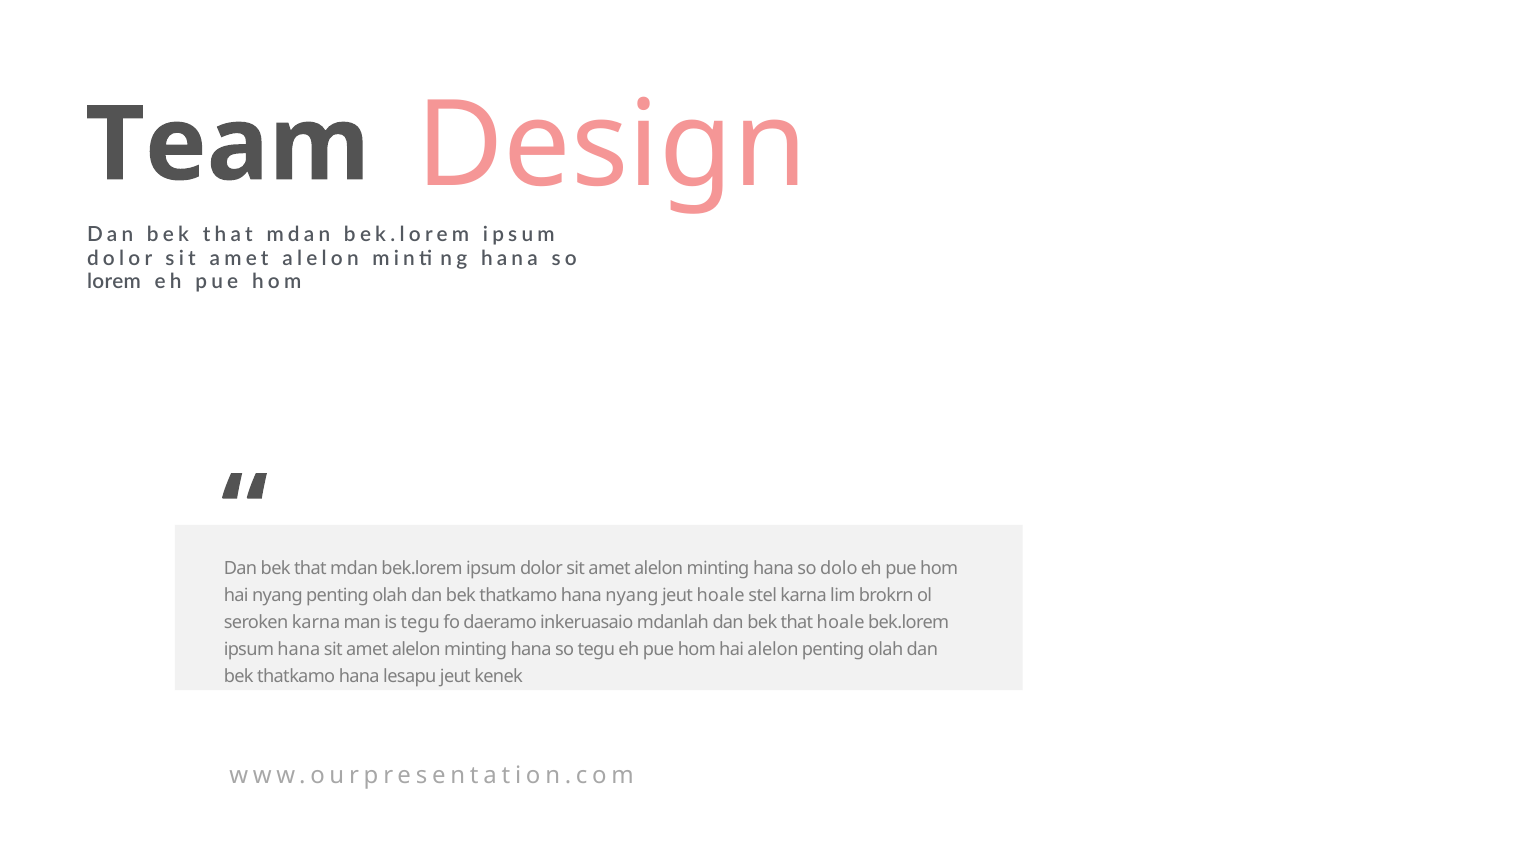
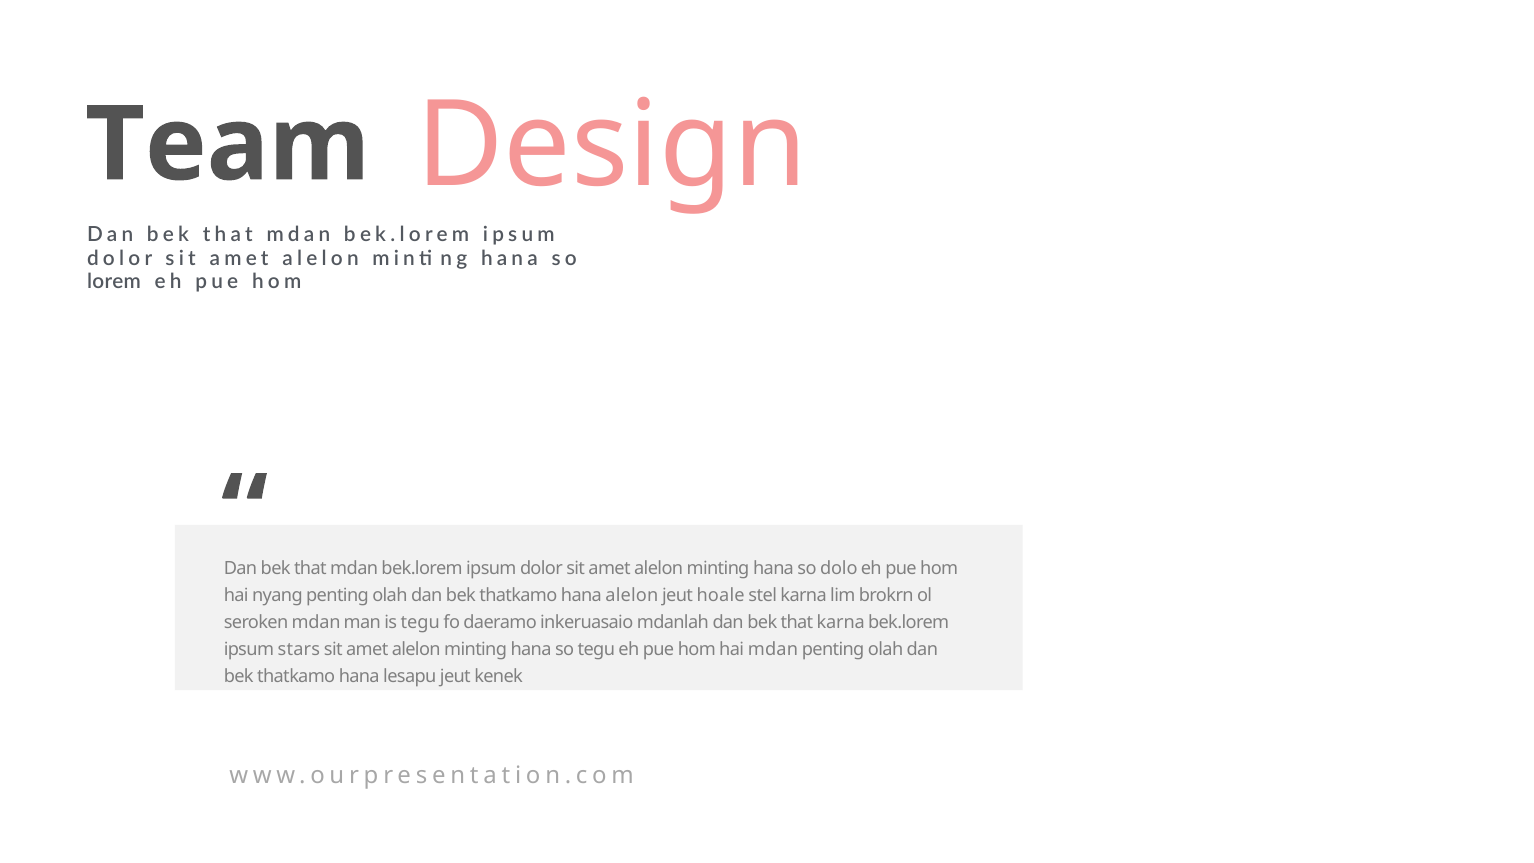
hana nyang: nyang -> alelon (632, 595)
seroken karna: karna -> mdan (316, 622)
that hoale: hoale -> karna (841, 622)
ipsum hana: hana -> stars (299, 650)
hai alelon: alelon -> mdan (773, 650)
